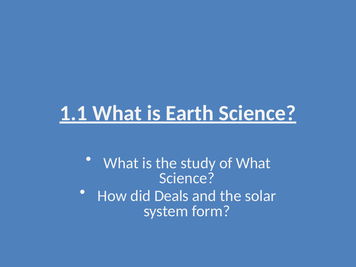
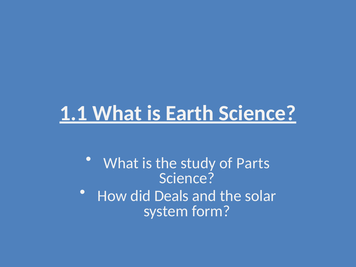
of What: What -> Parts (253, 163)
